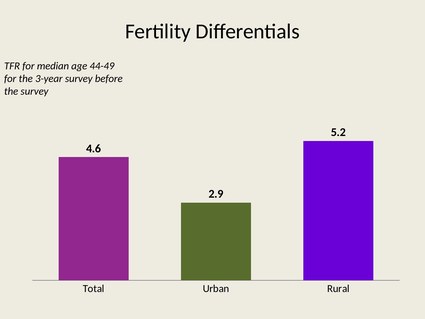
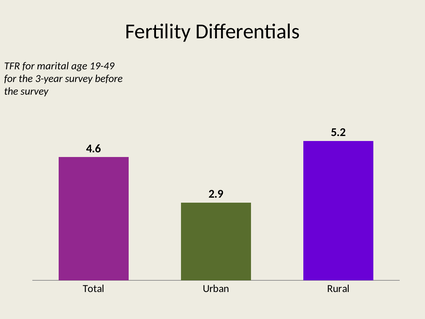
median: median -> marital (53, 66)
44-49: 44-49 -> 19-49 (102, 66)
